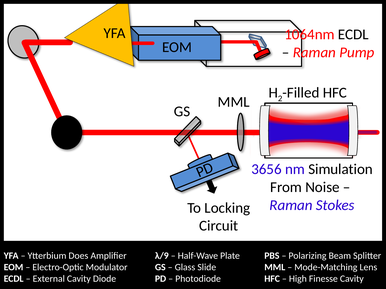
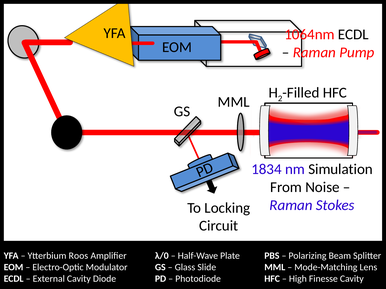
3656: 3656 -> 1834 (266, 170)
Does: Does -> Roos (78, 256)
λ/9: λ/9 -> λ/0 (162, 256)
